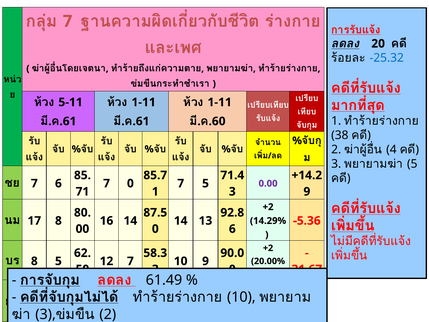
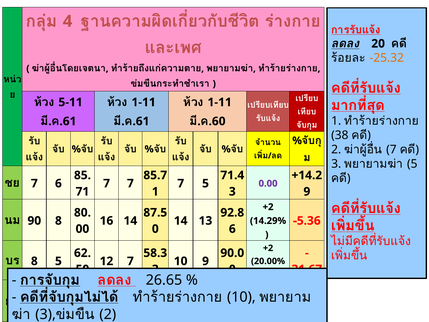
7: 7 -> 4 (68, 21)
-25.32 colour: blue -> orange (387, 58)
4: 4 -> 7 (391, 149)
7 0: 0 -> 7 (130, 183)
17: 17 -> 90 (34, 221)
61.49: 61.49 -> 26.65 (164, 280)
